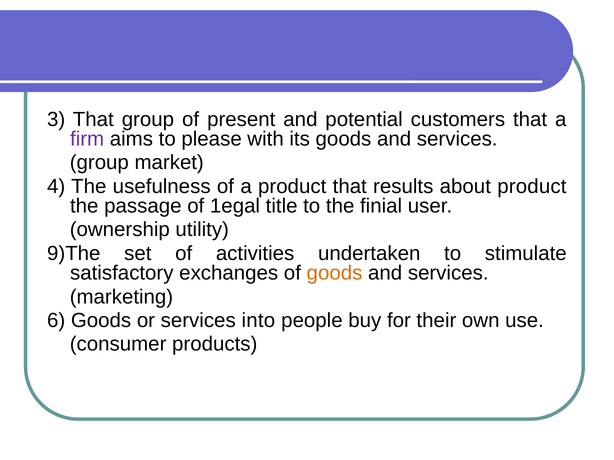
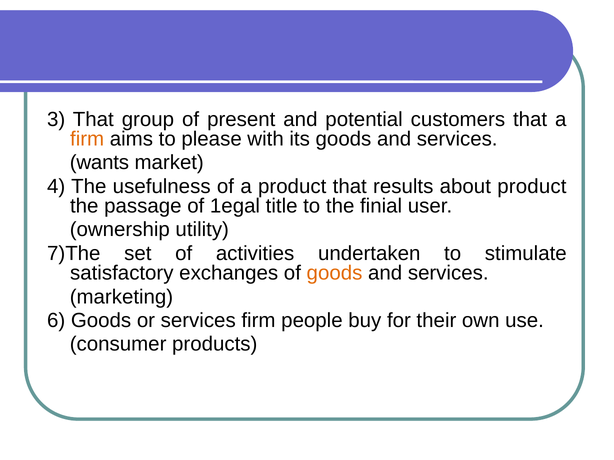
firm colour: purple -> orange (87, 139)
group: group -> wants (99, 163)
9)The: 9)The -> 7)The (74, 254)
services into: into -> firm (258, 321)
